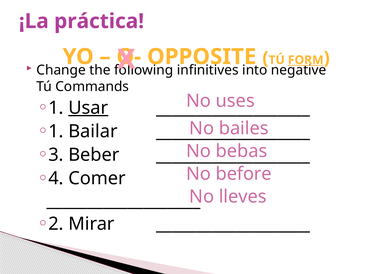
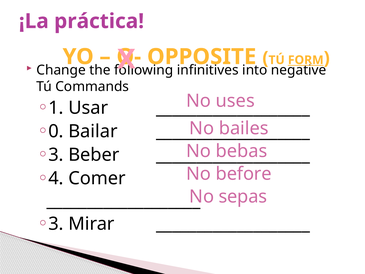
Usar underline: present -> none (88, 108)
1: 1 -> 0 (56, 131)
lleves: lleves -> sepas (243, 197)
2: 2 -> 3 (56, 224)
